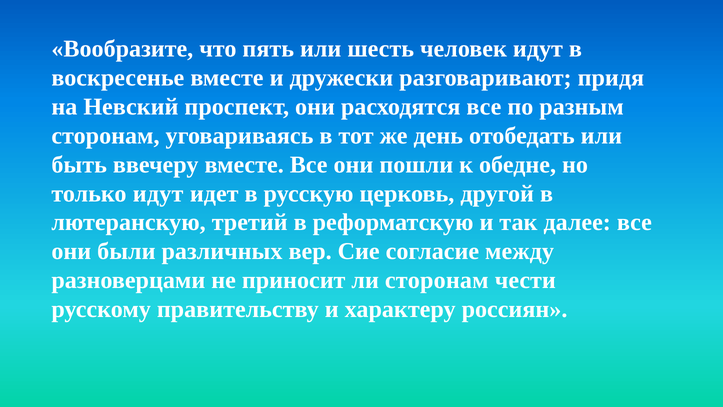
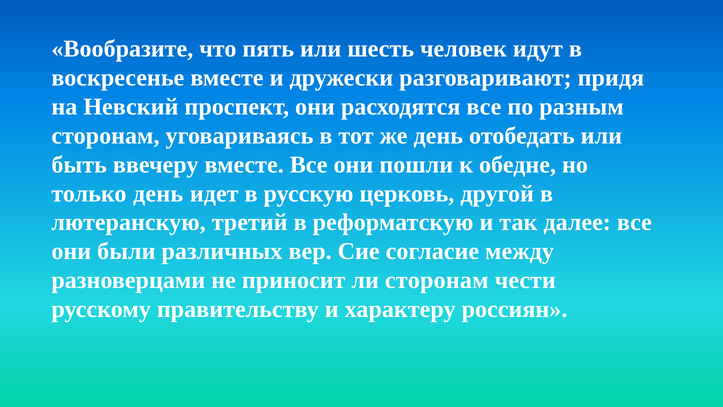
только идут: идут -> день (158, 193)
